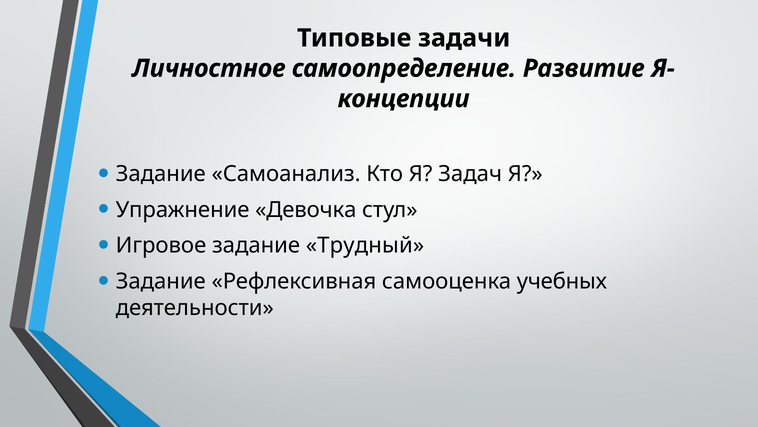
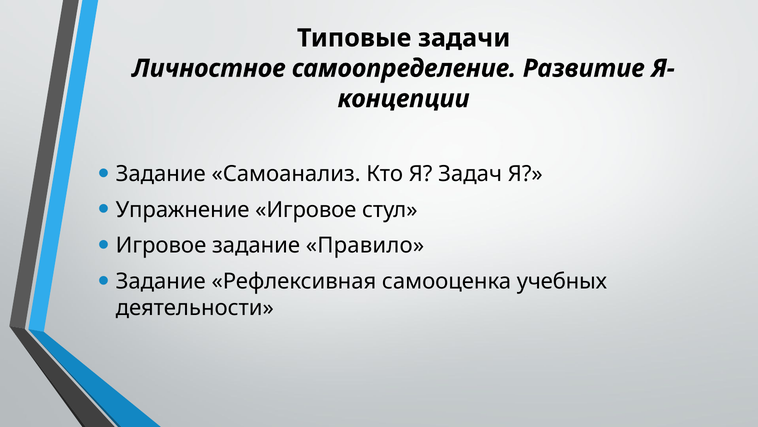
Упражнение Девочка: Девочка -> Игровое (306, 210)
Трудный: Трудный -> Правило (365, 245)
